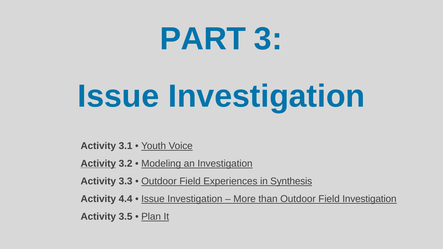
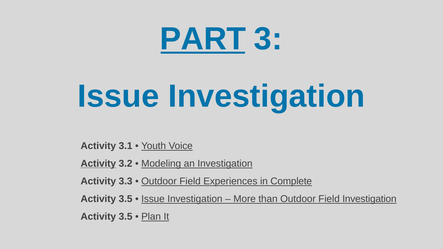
PART underline: none -> present (203, 39)
Synthesis: Synthesis -> Complete (291, 181)
4.4: 4.4 -> 3.5 (126, 199)
